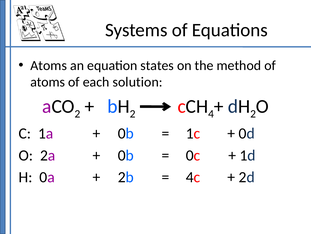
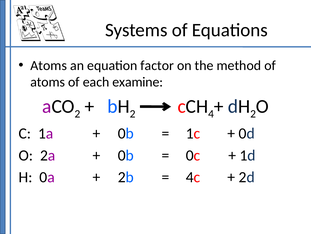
states: states -> factor (157, 65)
solution: solution -> examine (138, 82)
